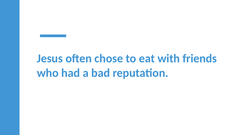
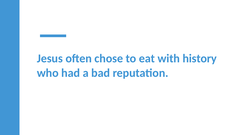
friends: friends -> history (200, 58)
